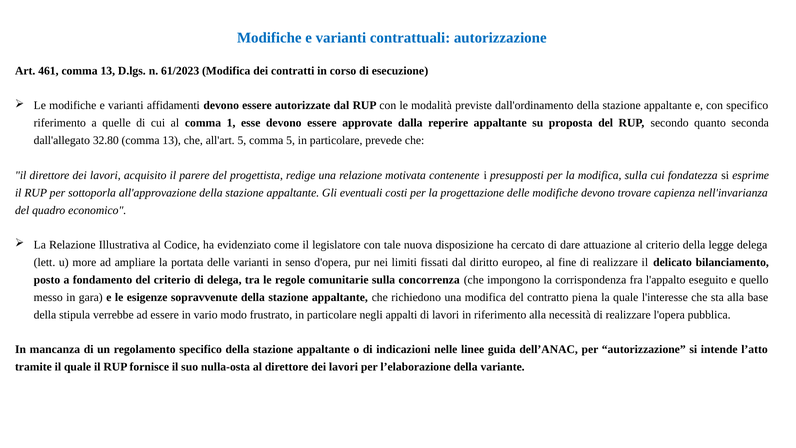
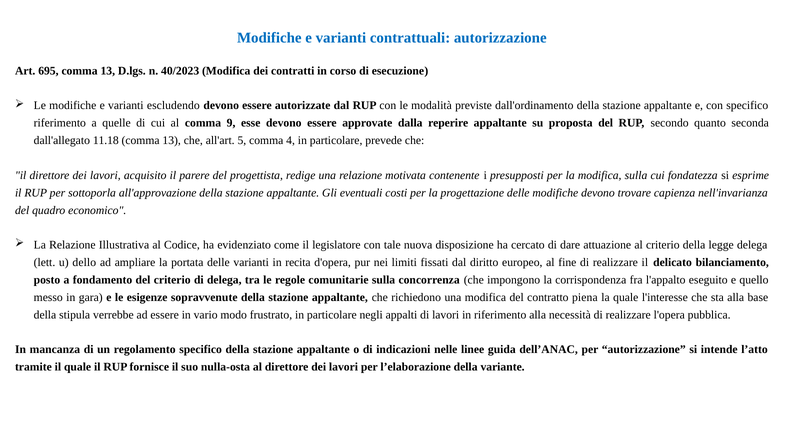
461: 461 -> 695 (48, 71)
61/2023: 61/2023 -> 40/2023 (180, 71)
affidamenti: affidamenti -> escludendo (173, 106)
1: 1 -> 9 (231, 123)
32.80: 32.80 -> 11.18 (106, 140)
comma 5: 5 -> 4 (291, 140)
more: more -> dello (84, 262)
senso: senso -> recita (298, 262)
